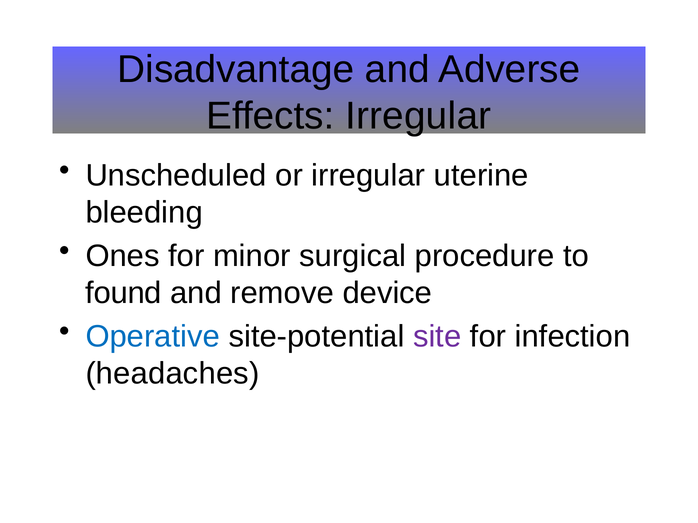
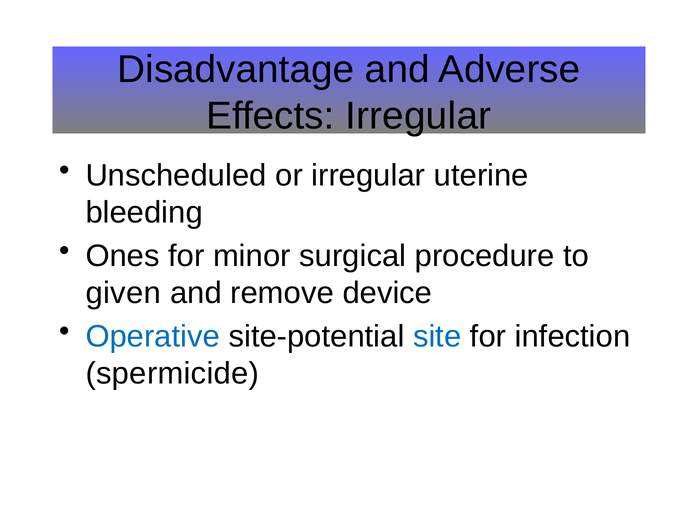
found: found -> given (123, 293)
site colour: purple -> blue (437, 337)
headaches: headaches -> spermicide (172, 374)
